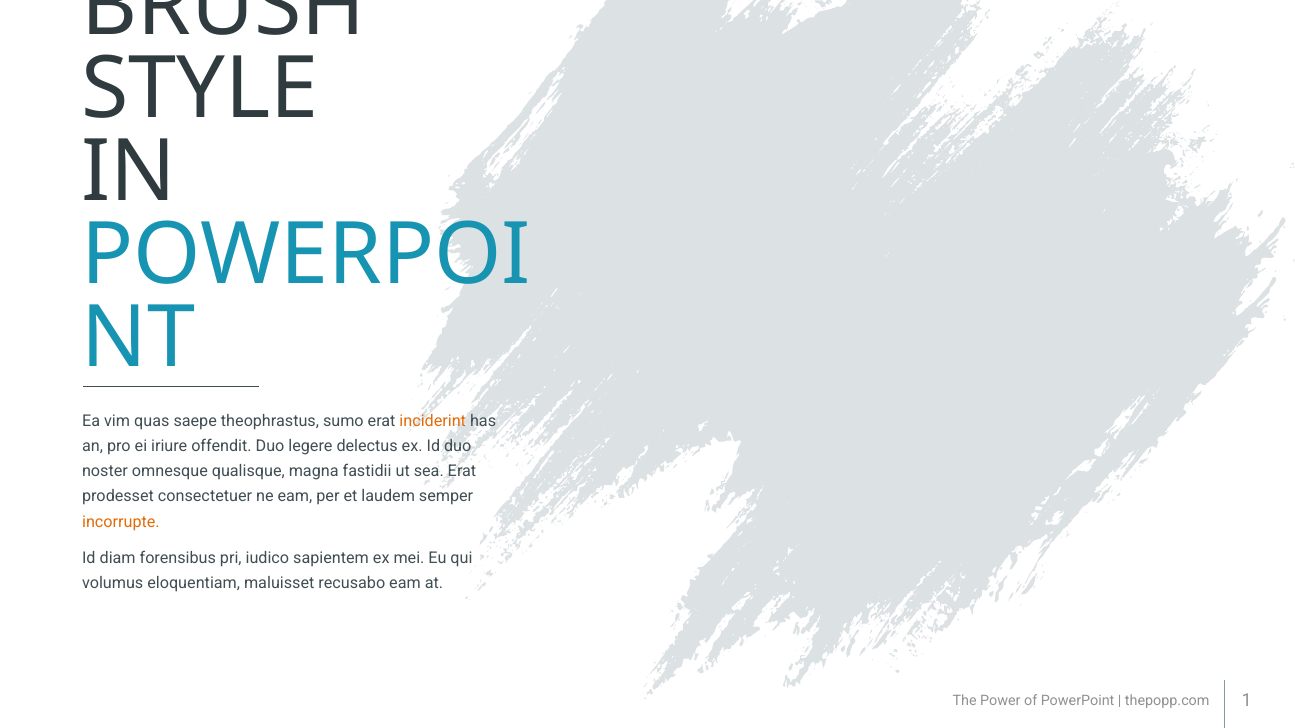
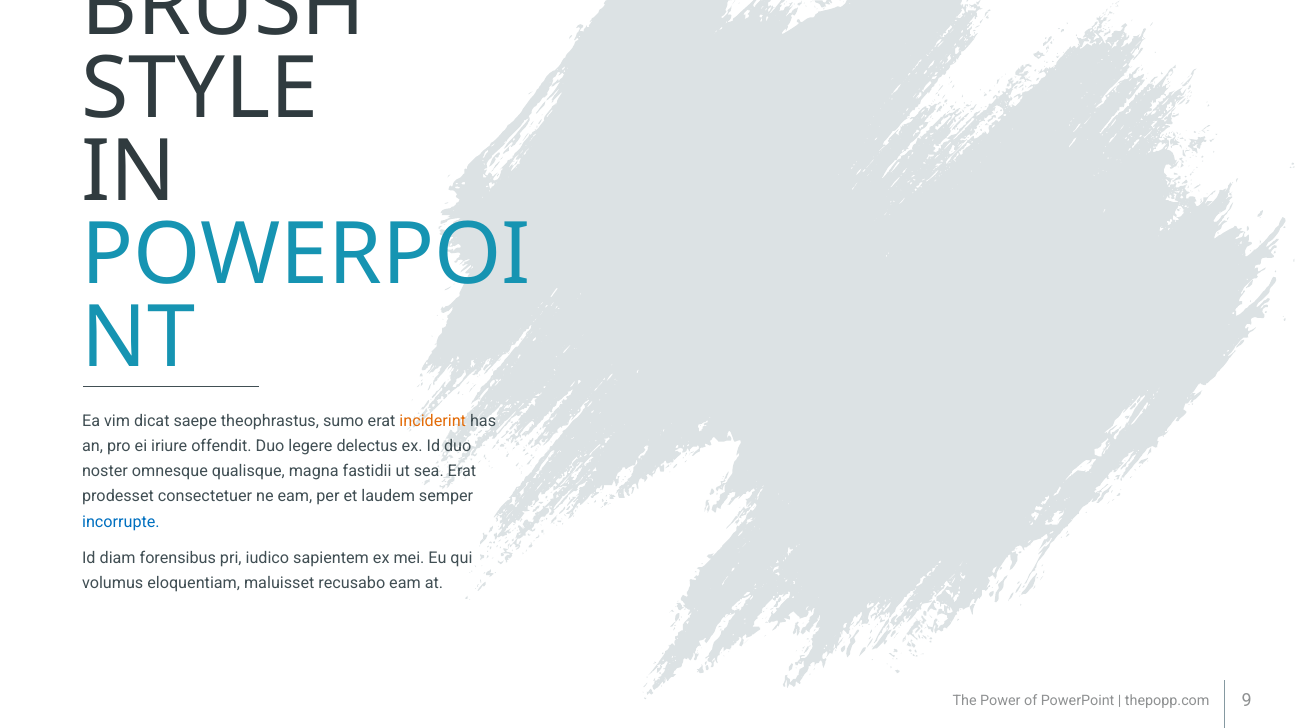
quas: quas -> dicat (152, 421)
incorrupte colour: orange -> blue (121, 522)
1: 1 -> 9 (1247, 701)
